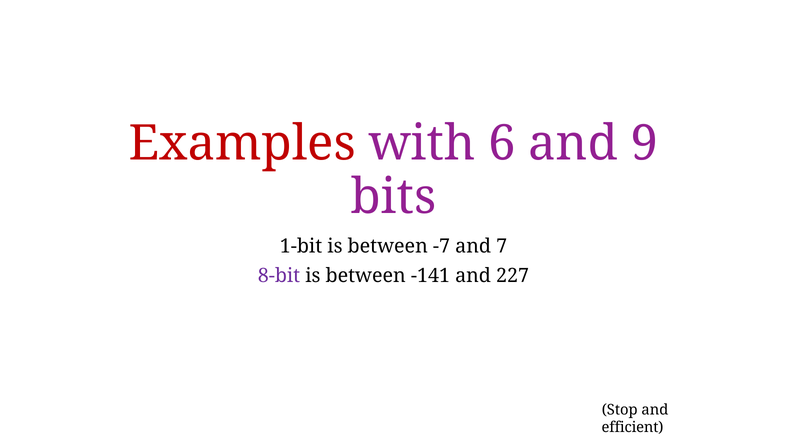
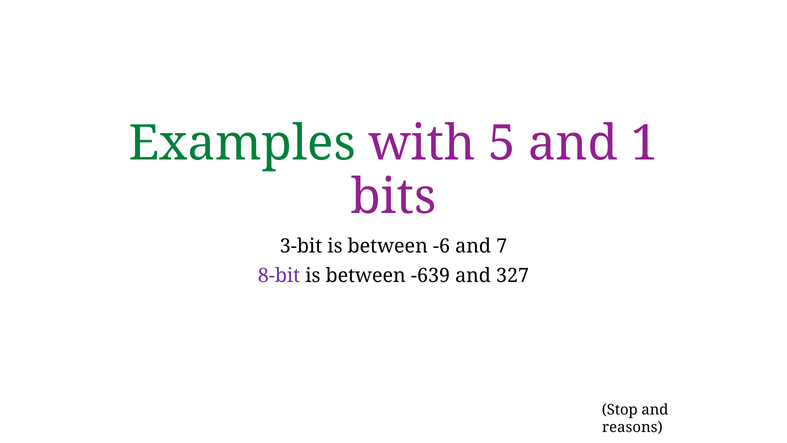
Examples colour: red -> green (242, 144)
6: 6 -> 5 (502, 144)
9: 9 -> 1 (644, 144)
1-bit: 1-bit -> 3-bit (301, 246)
-7: -7 -> -6 (441, 246)
-141: -141 -> -639 (430, 275)
227: 227 -> 327 (513, 275)
efficient: efficient -> reasons (632, 427)
